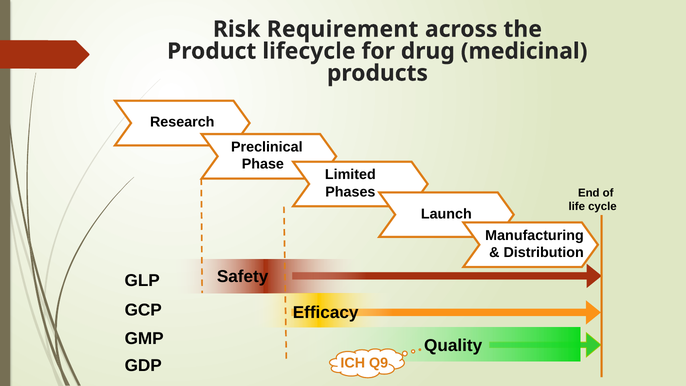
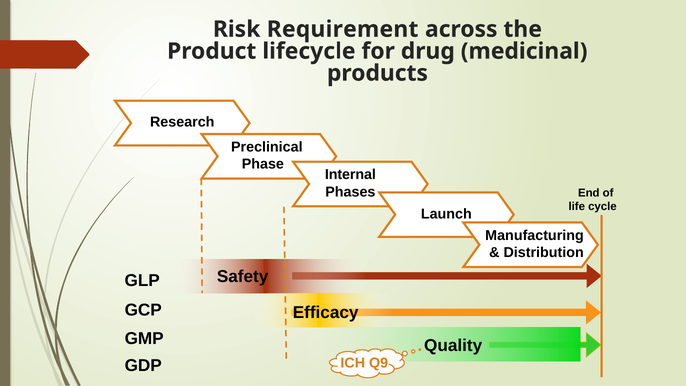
Limited: Limited -> Internal (350, 175)
